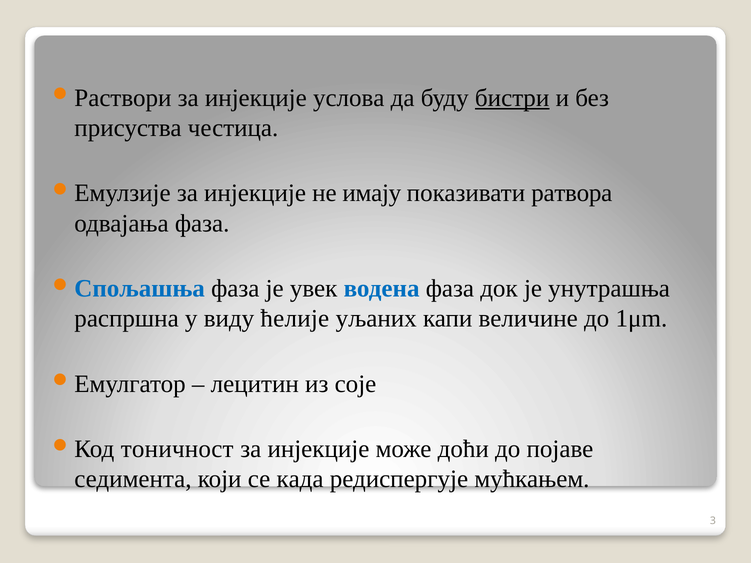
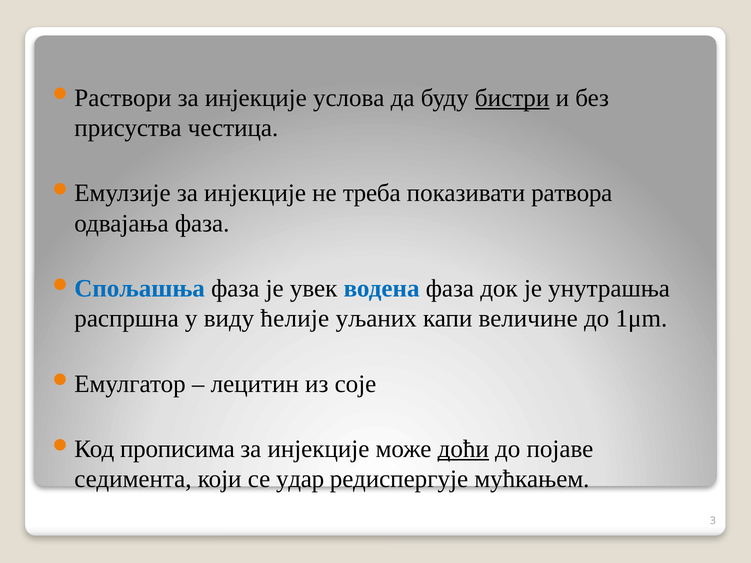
имају: имају -> треба (372, 193)
тоничност: тоничност -> прописима (177, 449)
доћи underline: none -> present (463, 449)
када: када -> удар (300, 479)
